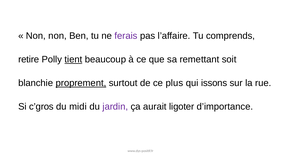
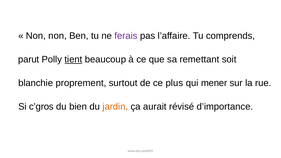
retire: retire -> parut (29, 59)
proprement underline: present -> none (81, 83)
issons: issons -> mener (214, 83)
midi: midi -> bien (78, 107)
jardin colour: purple -> orange (115, 107)
ligoter: ligoter -> révisé (182, 107)
